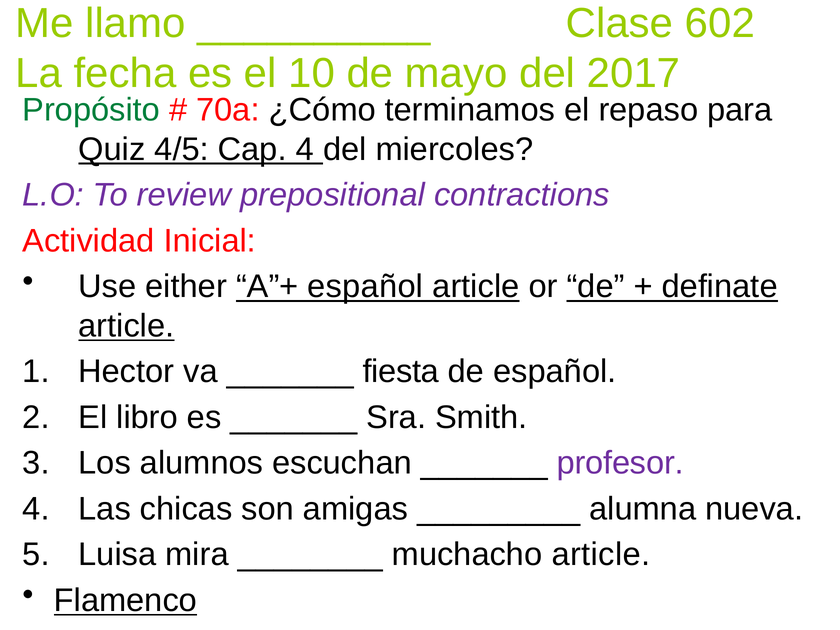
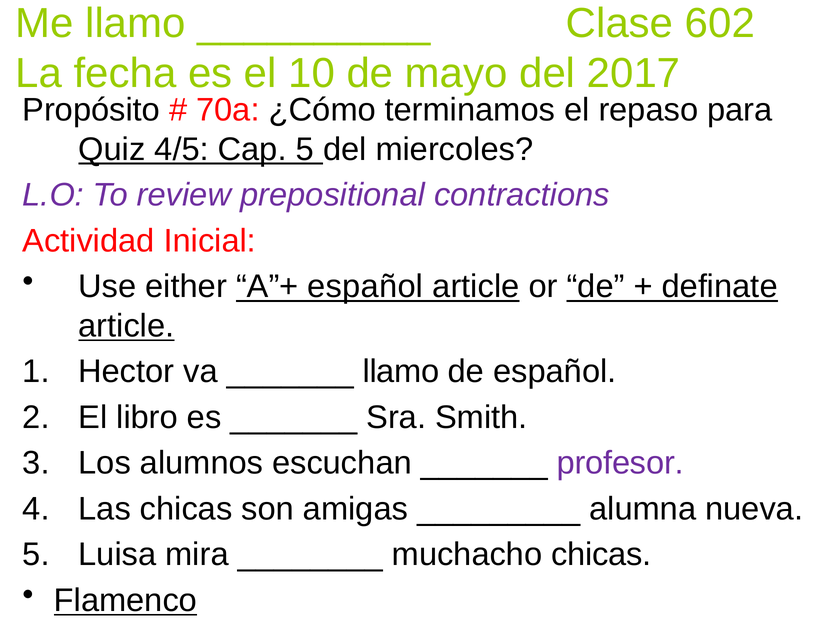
Propósito colour: green -> black (91, 110)
Cap 4: 4 -> 5 (305, 149)
fiesta: fiesta -> llamo (401, 372)
muchacho article: article -> chicas (601, 555)
